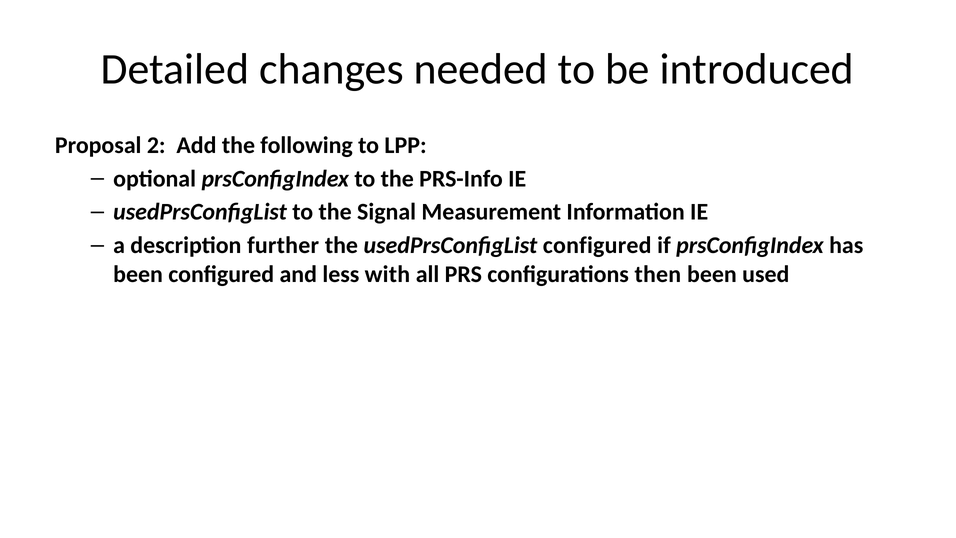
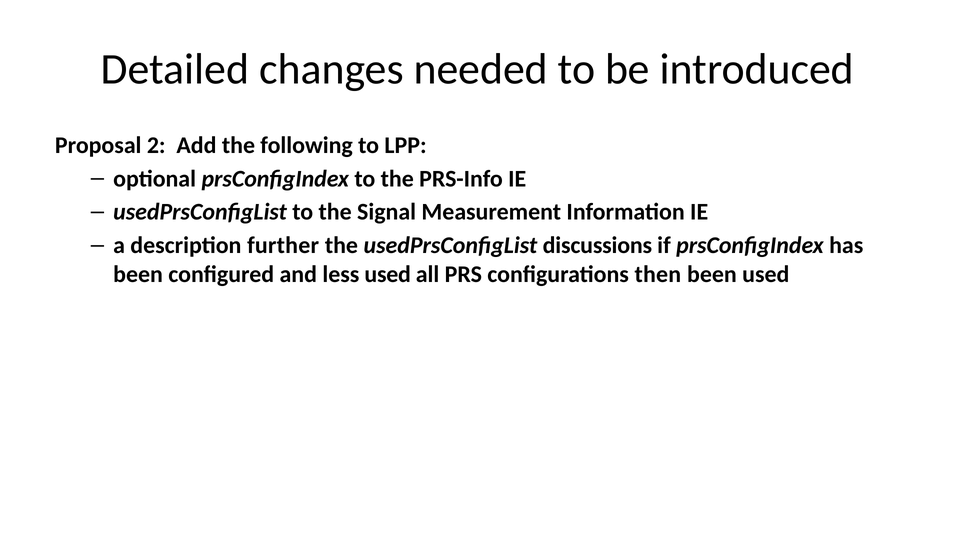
usedPrsConfigList configured: configured -> discussions (597, 245)
less with: with -> used (388, 274)
